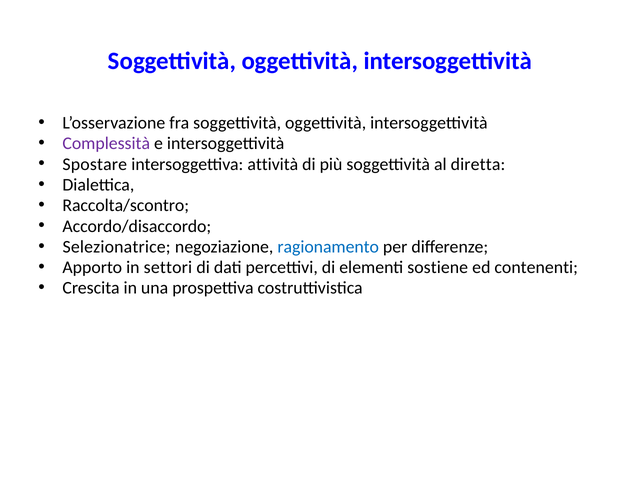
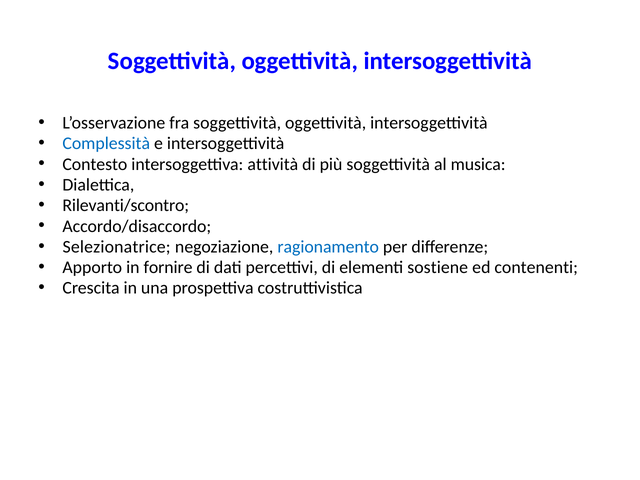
Complessità colour: purple -> blue (106, 144)
Spostare: Spostare -> Contesto (95, 164)
diretta: diretta -> musica (478, 164)
Raccolta/scontro: Raccolta/scontro -> Rilevanti/scontro (126, 206)
settori: settori -> fornire (168, 267)
